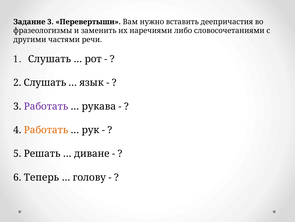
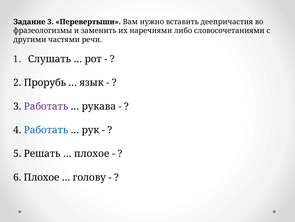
2 Слушать: Слушать -> Прорубь (45, 82)
Работать colour: orange -> blue (46, 130)
диване: диване -> плохое (92, 153)
6 Теперь: Теперь -> Плохое (42, 177)
